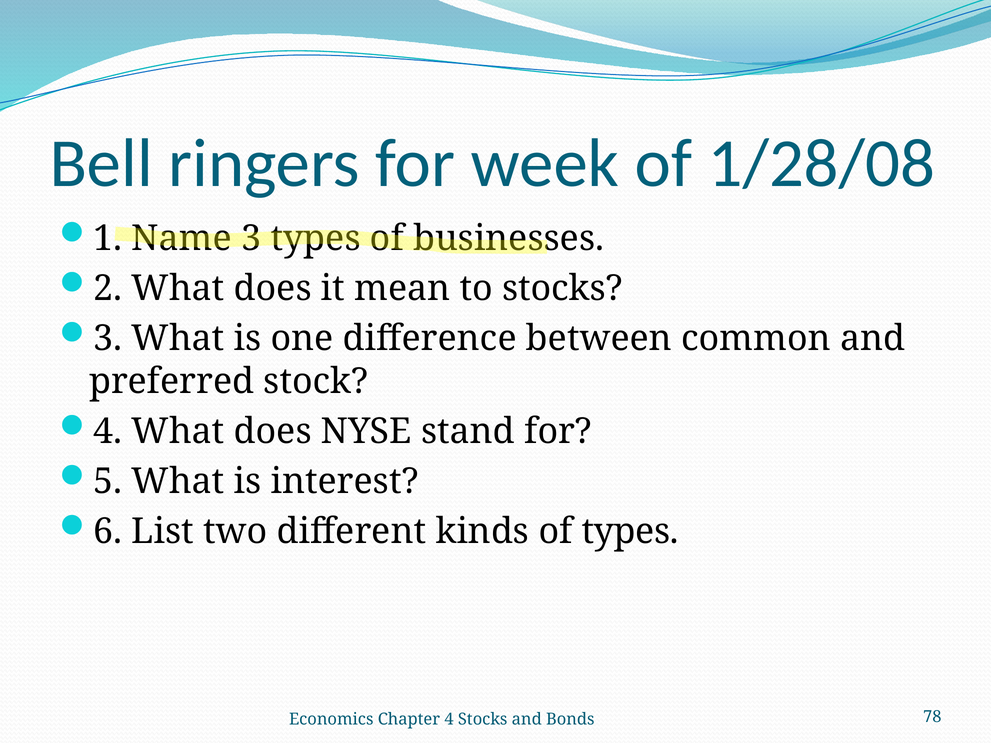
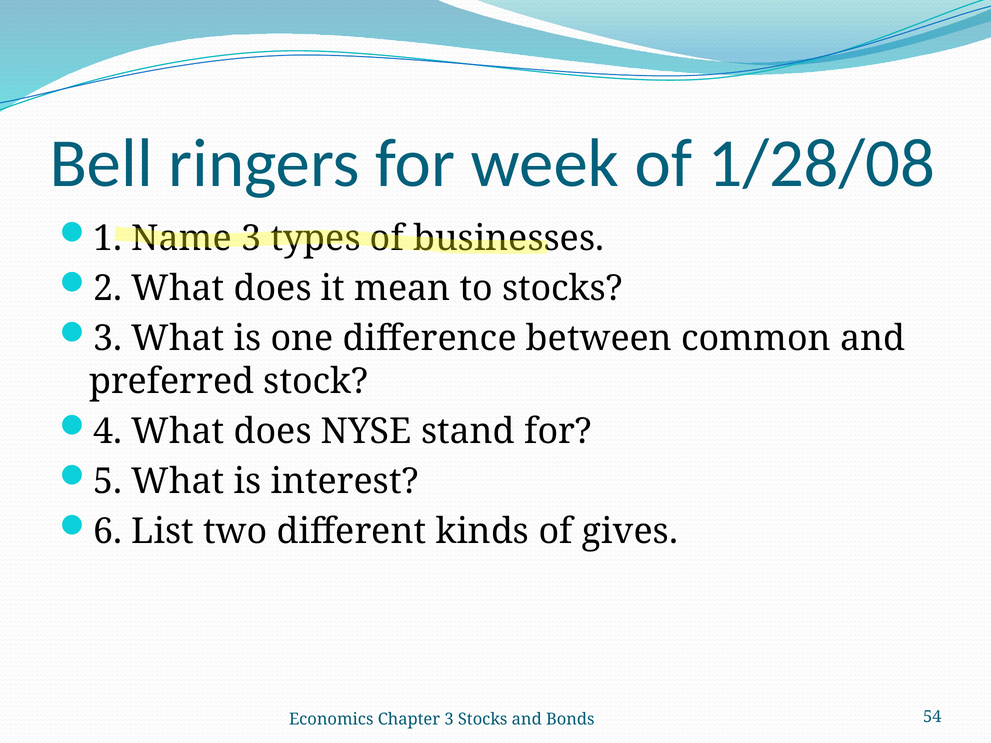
of types: types -> gives (630, 532)
Chapter 4: 4 -> 3 (449, 720)
78: 78 -> 54 (932, 717)
